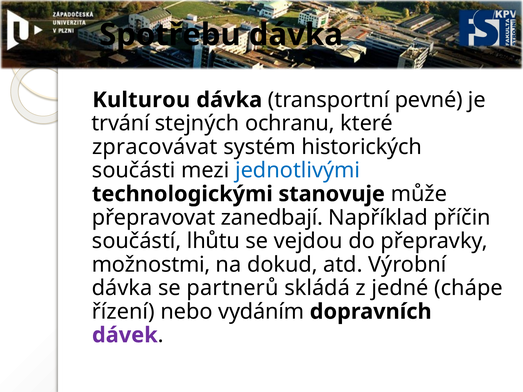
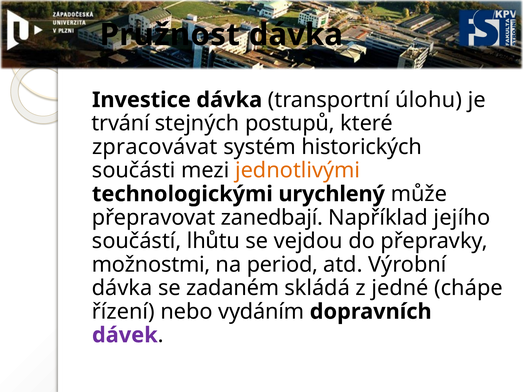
Spotřebu: Spotřebu -> Pružnost (170, 35)
Kulturou: Kulturou -> Investice (141, 100)
pevné: pevné -> úlohu (429, 100)
ochranu: ochranu -> postupů (290, 124)
jednotlivými colour: blue -> orange (298, 171)
stanovuje: stanovuje -> urychlený (332, 194)
příčin: příčin -> jejího (462, 218)
dokud: dokud -> period (282, 265)
partnerů: partnerů -> zadaném (233, 288)
